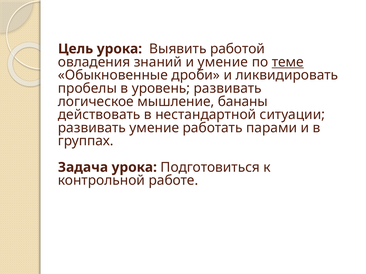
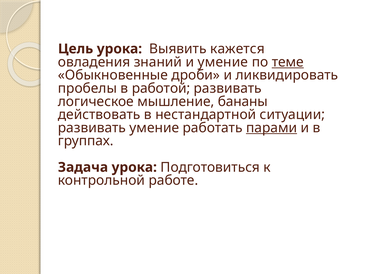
работой: работой -> кажется (237, 49)
уровень: уровень -> работой (161, 88)
парами underline: none -> present (272, 128)
